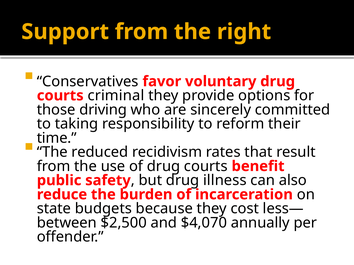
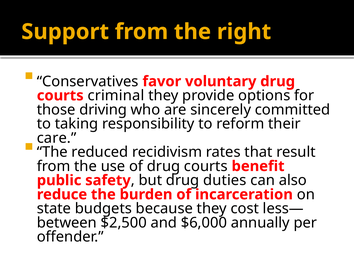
time: time -> care (57, 138)
illness: illness -> duties (225, 181)
$4,070: $4,070 -> $6,000 (204, 223)
